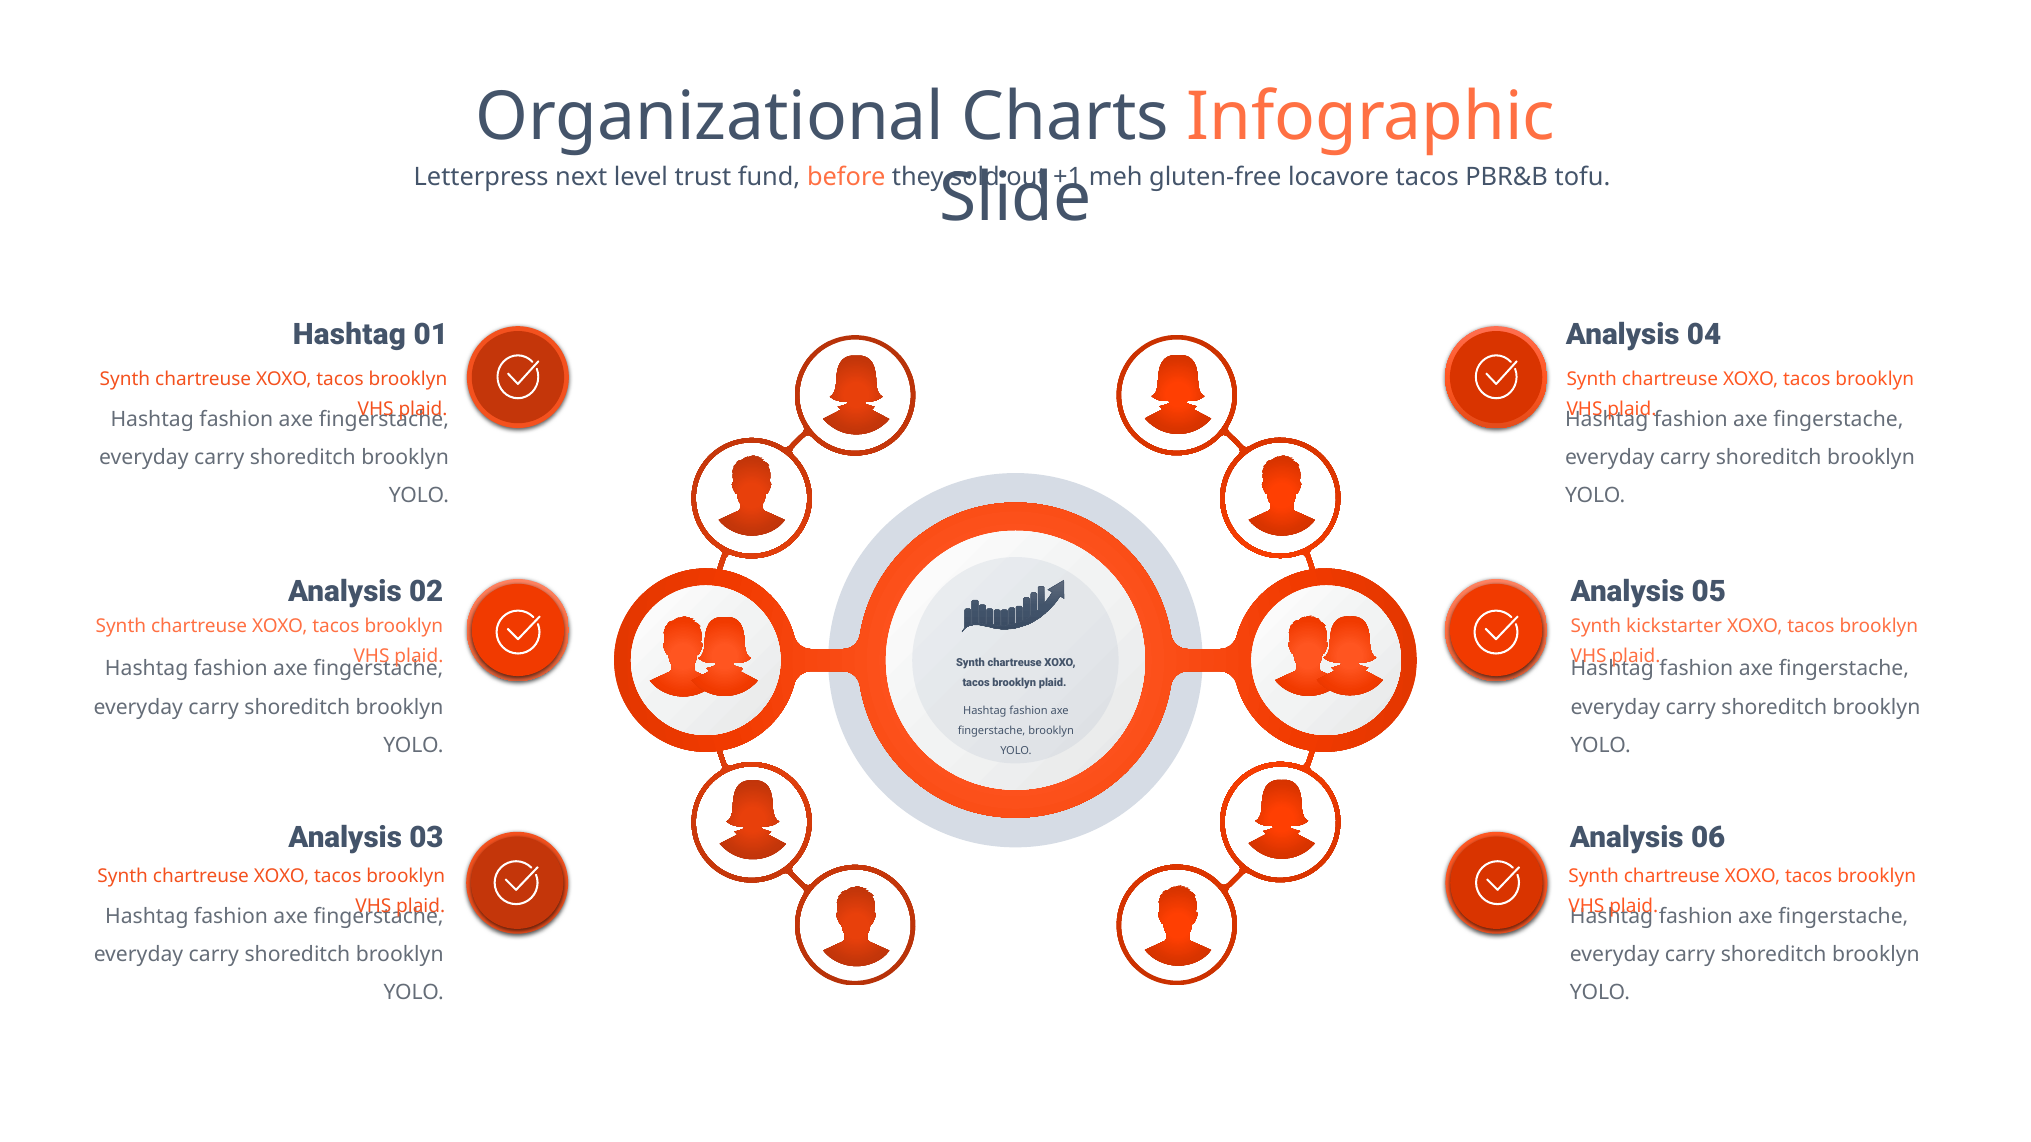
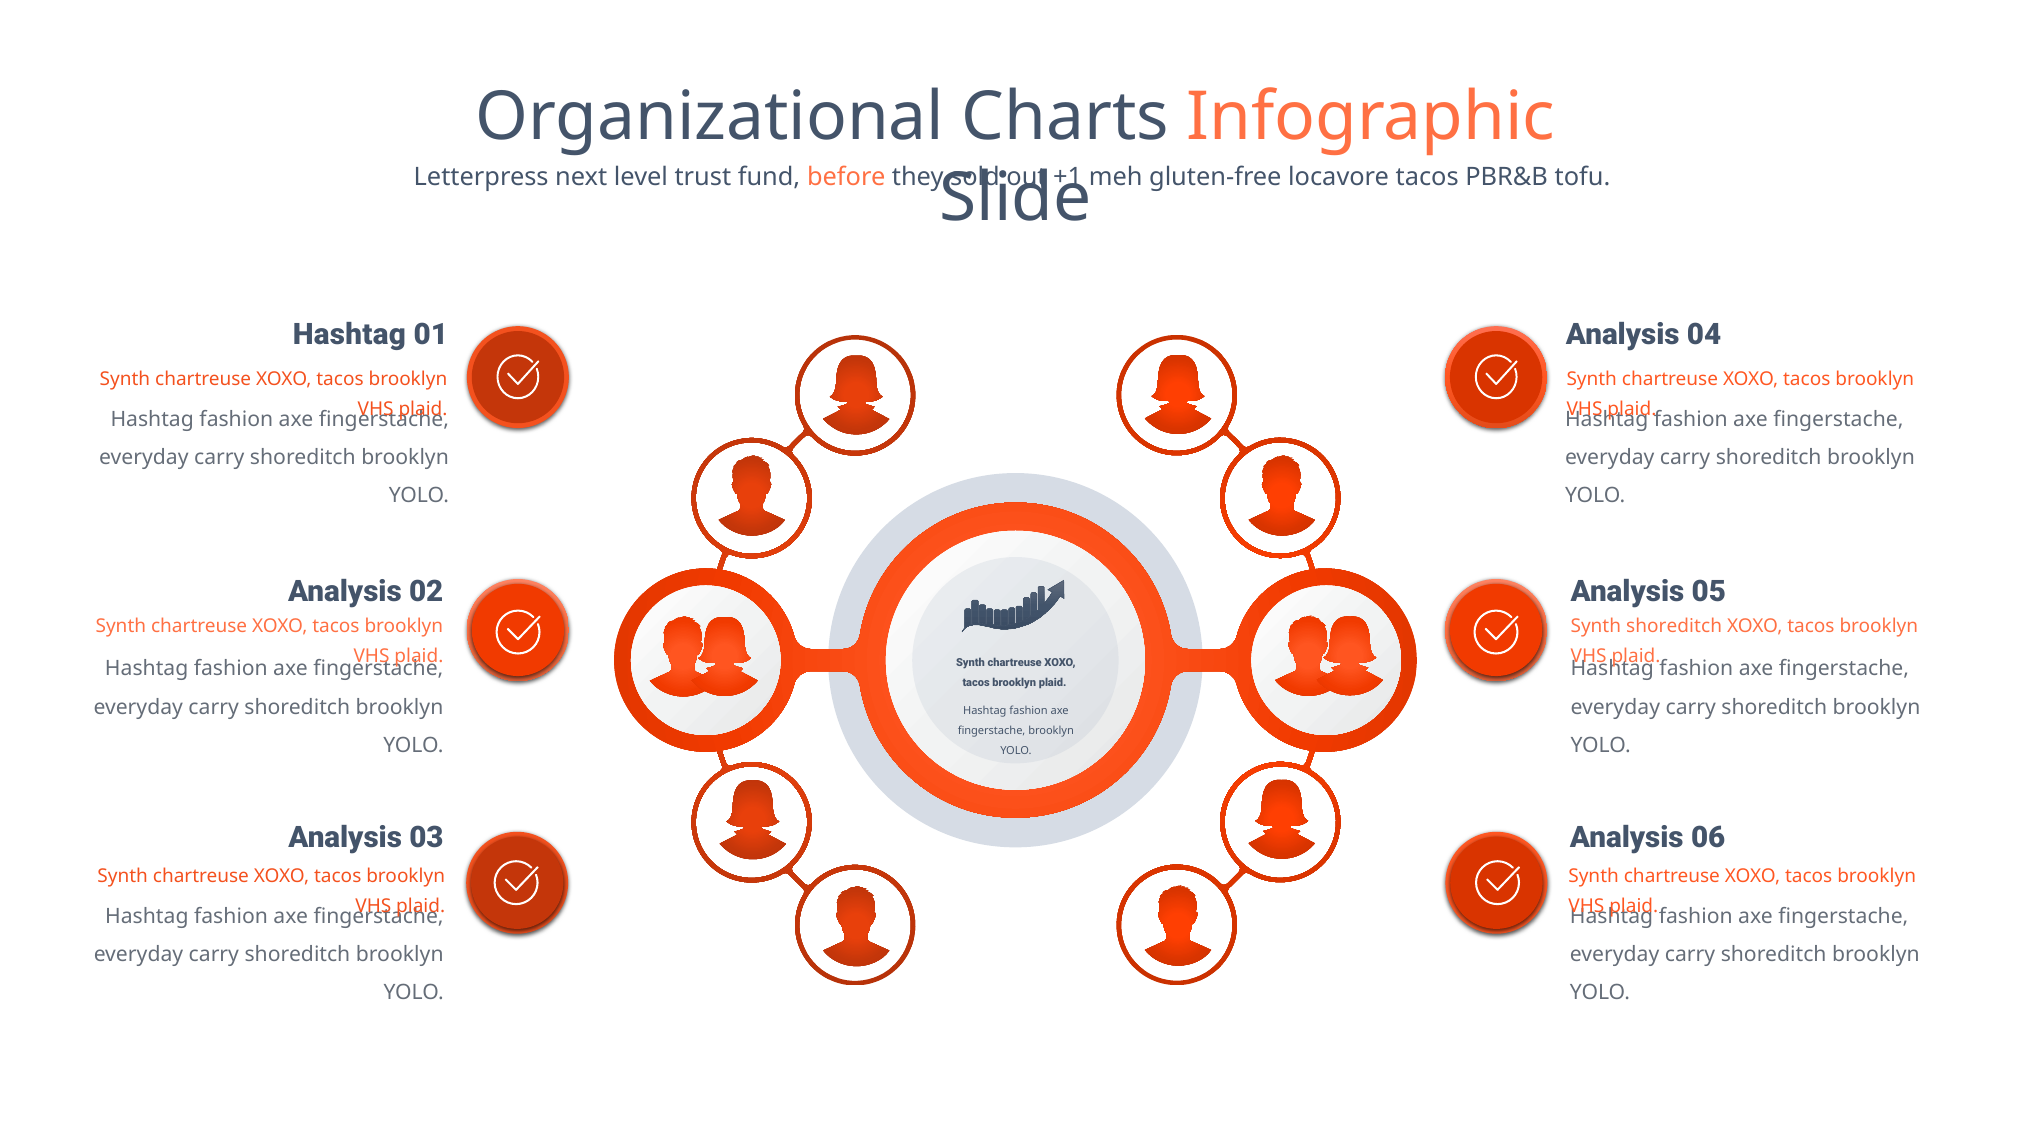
Synth kickstarter: kickstarter -> shoreditch (1674, 626)
